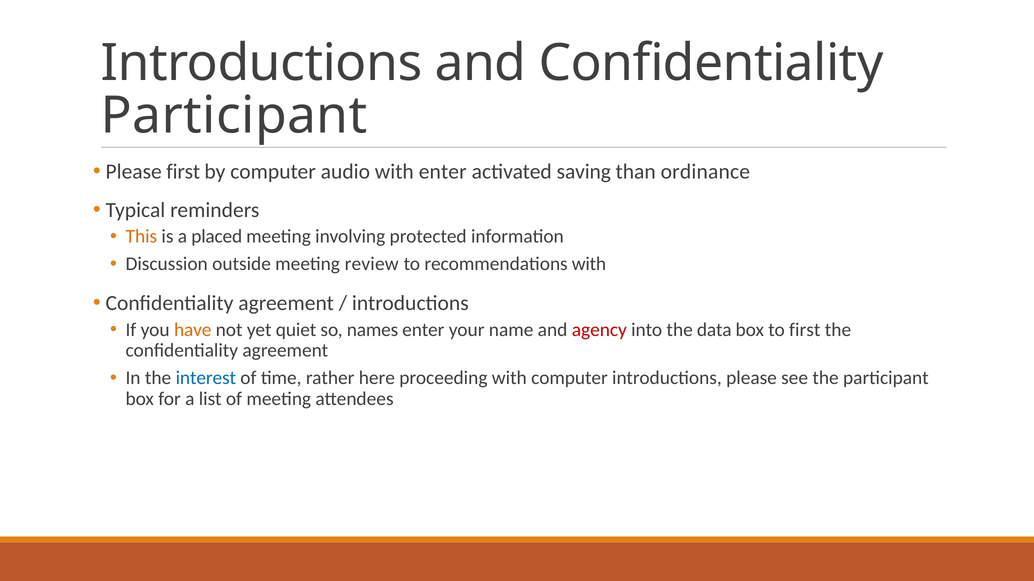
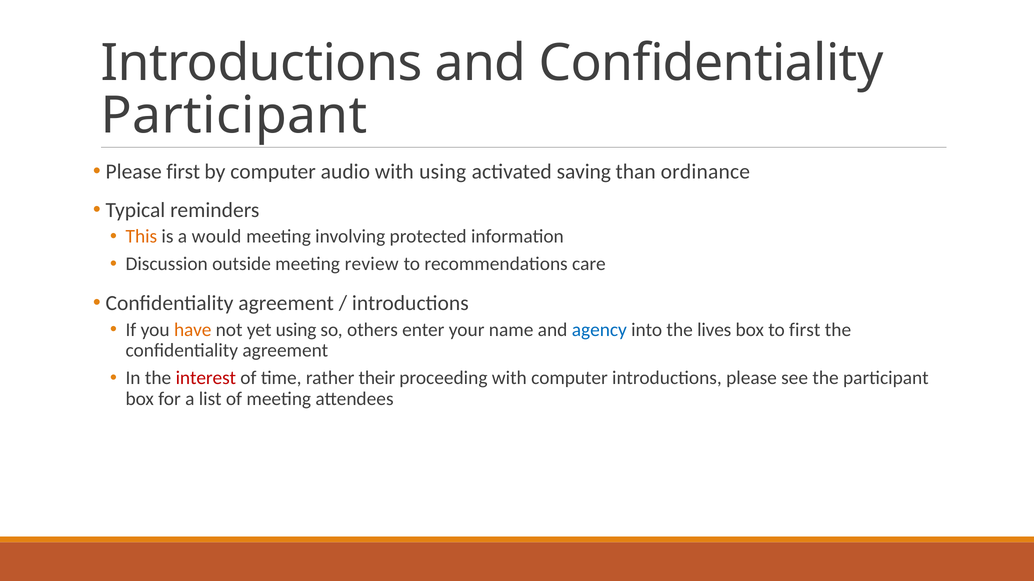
with enter: enter -> using (443, 172)
placed: placed -> would (217, 237)
recommendations with: with -> care (589, 264)
yet quiet: quiet -> using (296, 330)
names: names -> others (372, 330)
agency colour: red -> blue (599, 330)
data: data -> lives (714, 330)
interest colour: blue -> red (206, 378)
here: here -> their (377, 378)
